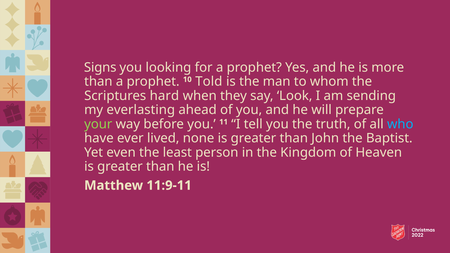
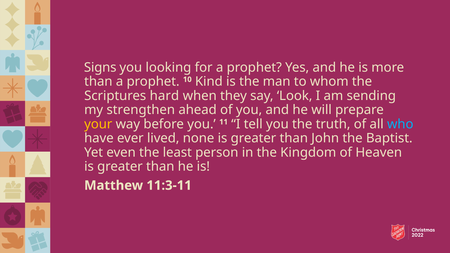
Told: Told -> Kind (209, 82)
everlasting: everlasting -> strengthen (141, 110)
your colour: light green -> yellow (98, 124)
11:9-11: 11:9-11 -> 11:3-11 (169, 186)
